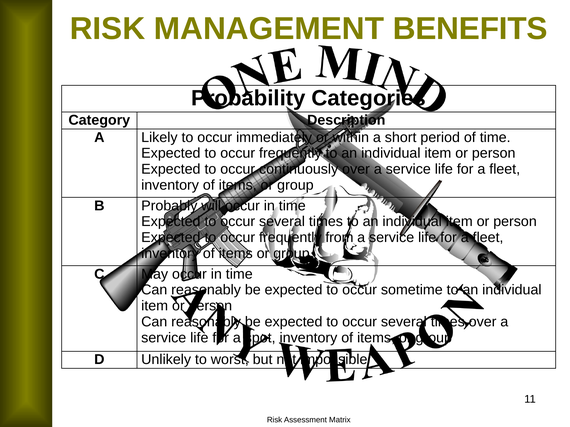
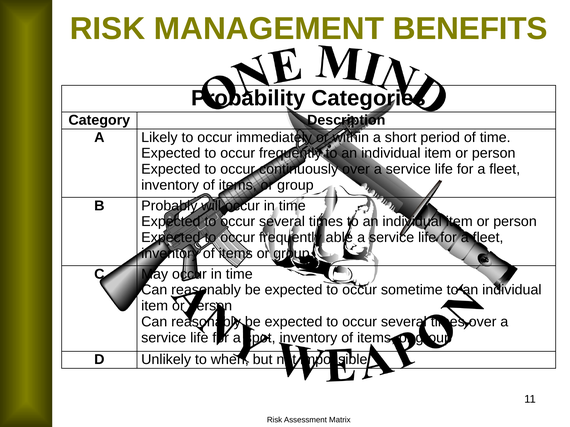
from: from -> able (339, 238)
worst: worst -> when (230, 360)
